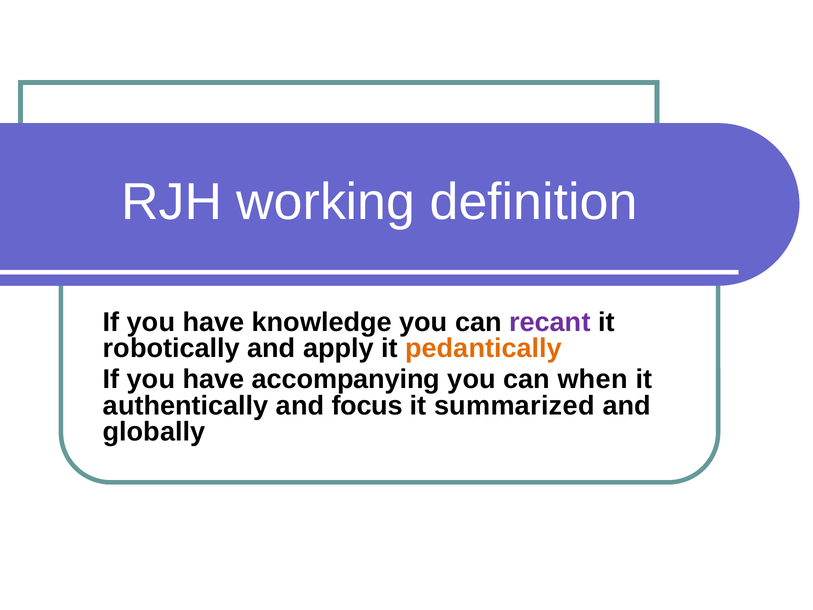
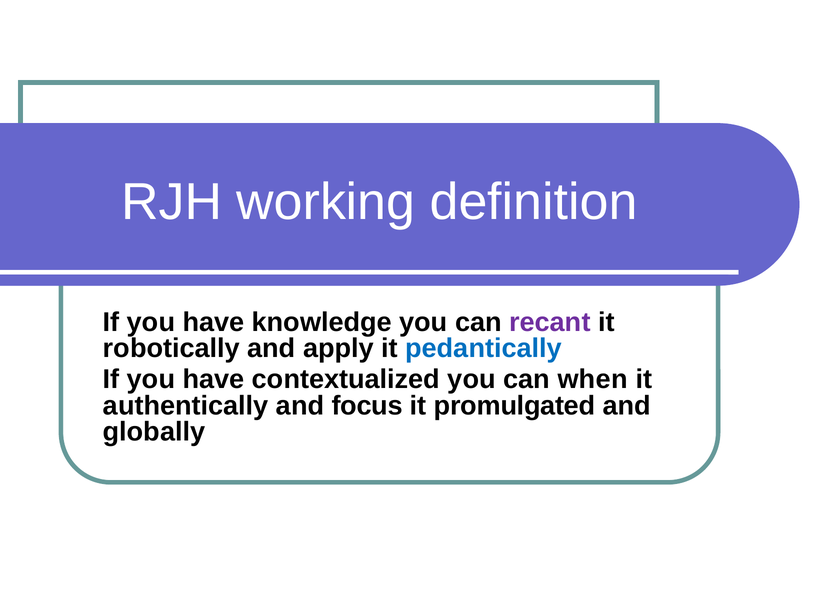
pedantically colour: orange -> blue (484, 348)
accompanying: accompanying -> contextualized (346, 379)
summarized: summarized -> promulgated (515, 405)
